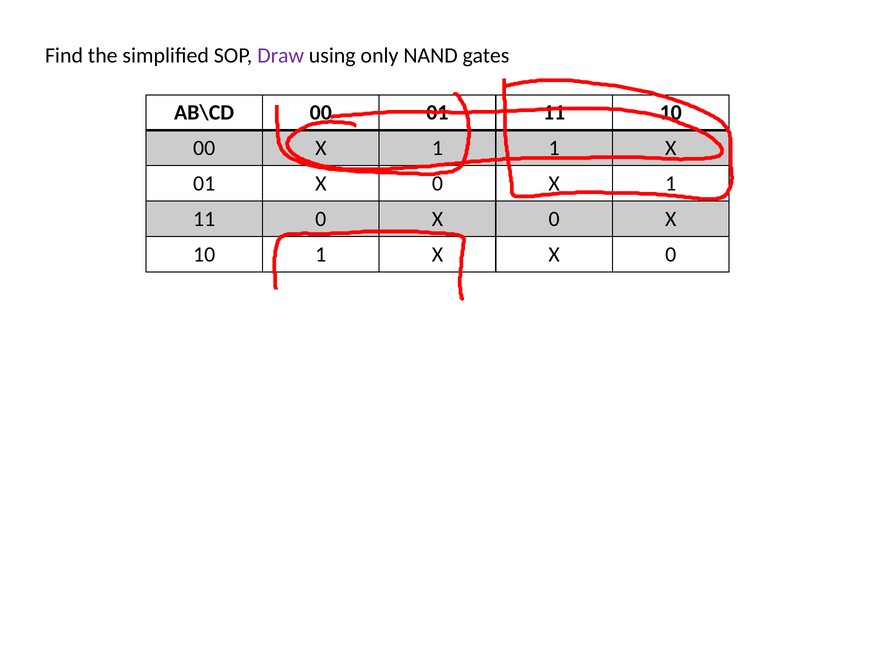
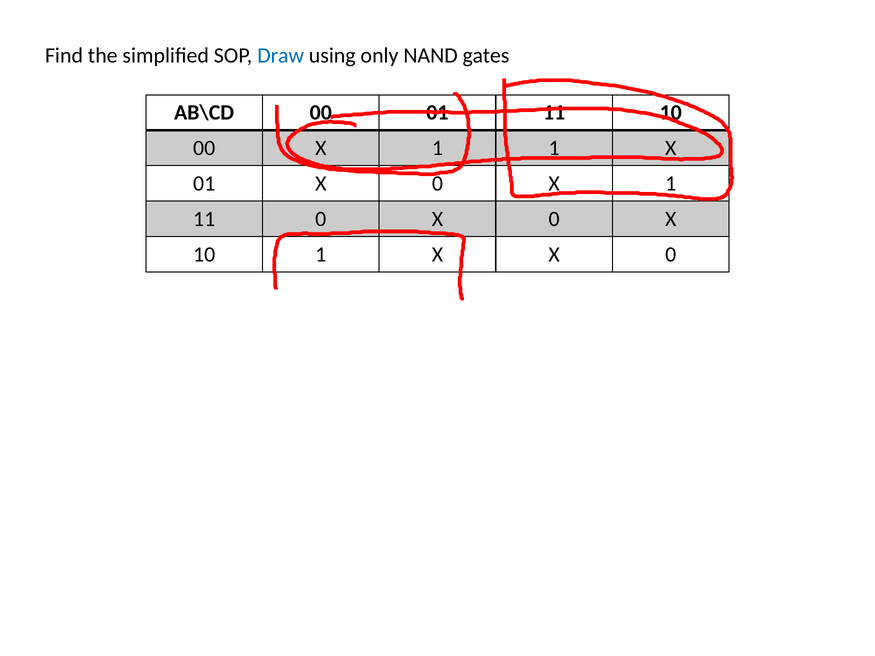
Draw colour: purple -> blue (281, 55)
